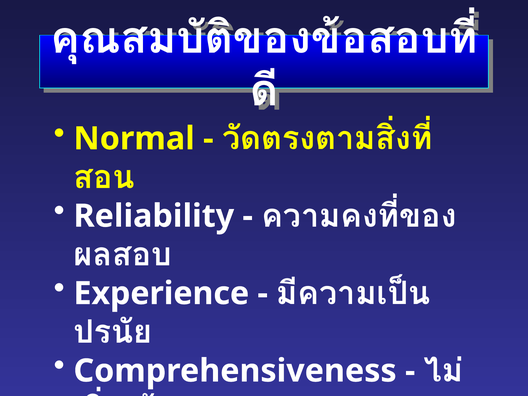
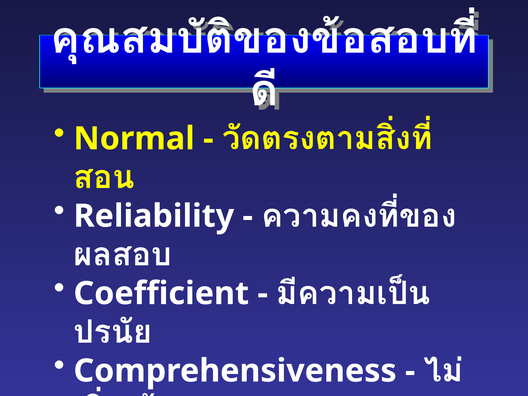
Experience: Experience -> Coefficient (161, 293)
